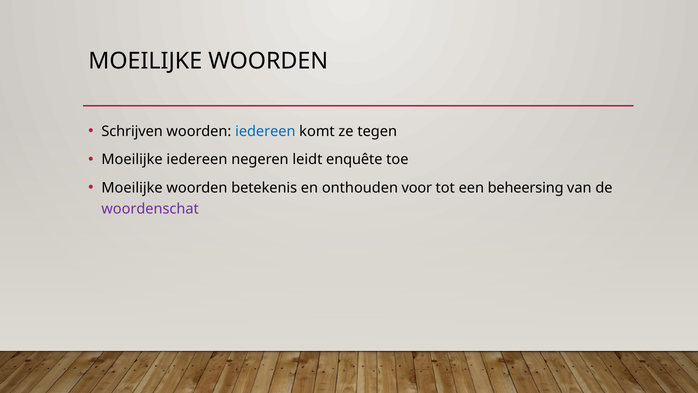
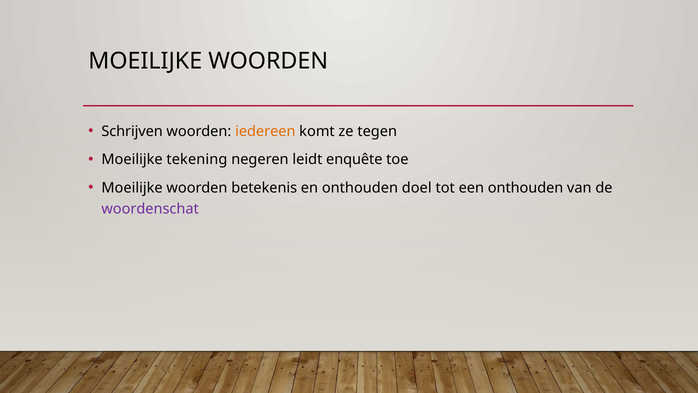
iedereen colour: blue -> orange (265, 131)
Moeilijke iedereen: iedereen -> tekening (197, 159)
voor: voor -> doel (417, 188)
een beheersing: beheersing -> onthouden (526, 188)
